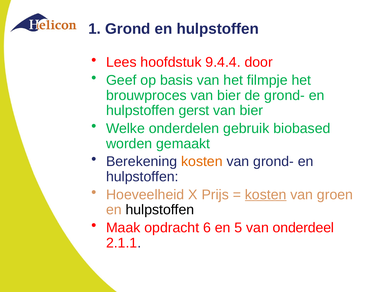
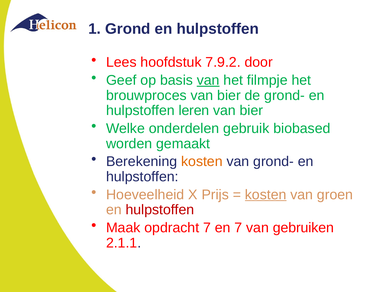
9.4.4: 9.4.4 -> 7.9.2 (223, 62)
van underline: none -> present (208, 80)
gerst: gerst -> leren (194, 111)
hulpstoffen colour: black -> red (160, 210)
opdracht 6: 6 -> 7 (207, 228)
en 5: 5 -> 7 (238, 228)
onderdeel: onderdeel -> gebruiken (303, 228)
